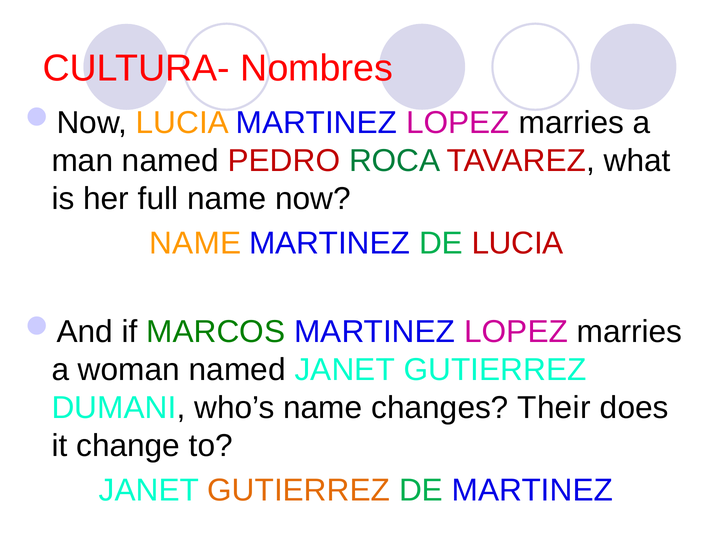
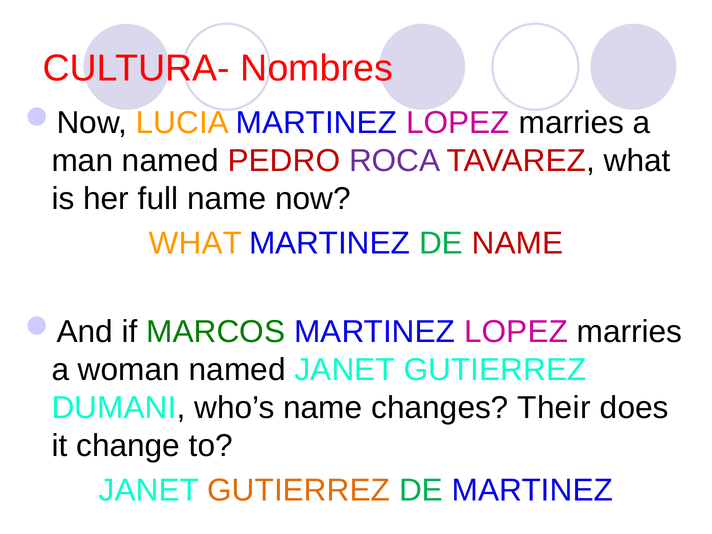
ROCA colour: green -> purple (395, 161)
NAME: NAME -> WHAT (195, 243)
DE LUCIA: LUCIA -> NAME (517, 243)
